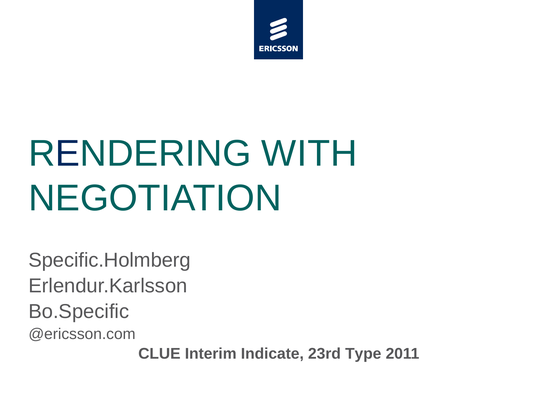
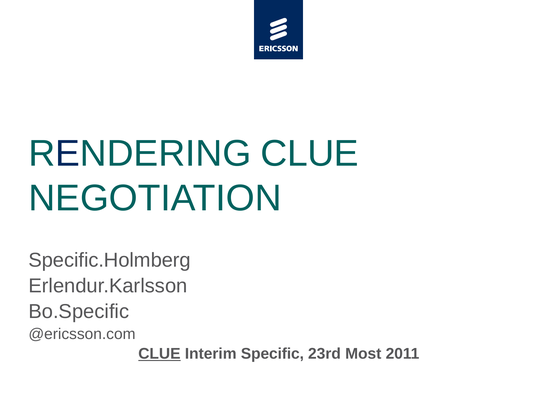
RENDERING WITH: WITH -> CLUE (310, 154)
CLUE underline: none -> present (159, 354)
Indicate: Indicate -> Specific (272, 354)
Type: Type -> Most (363, 354)
